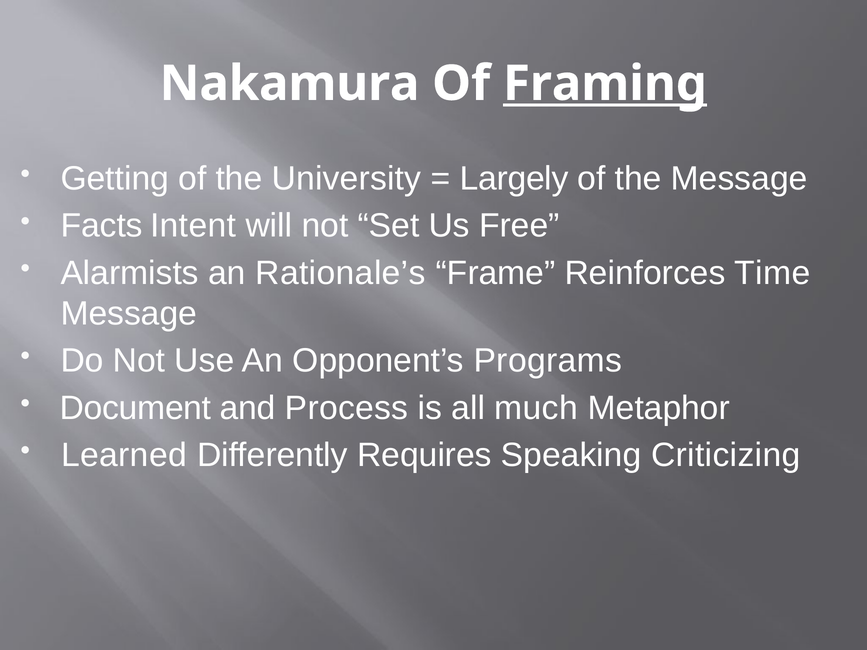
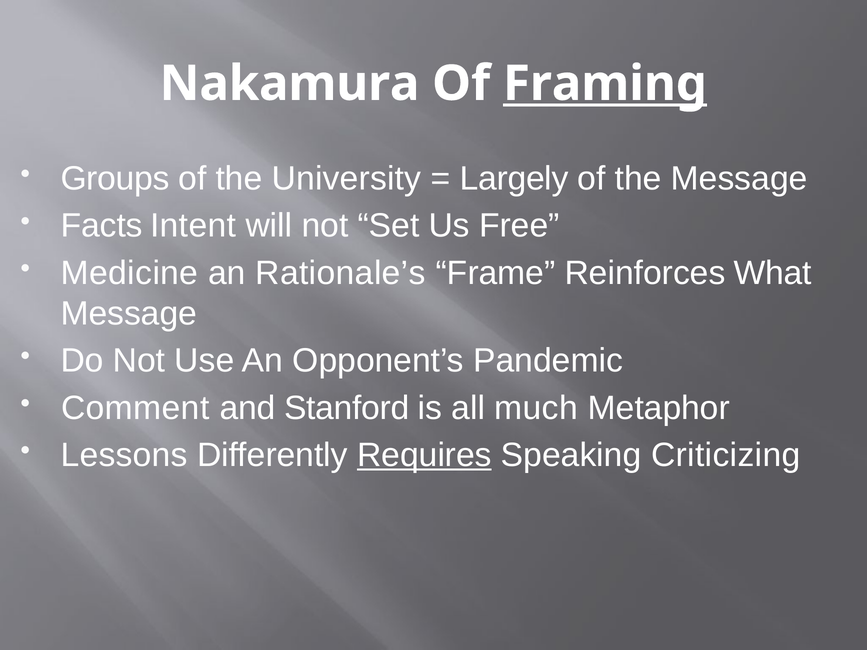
Getting: Getting -> Groups (115, 179)
Alarmists: Alarmists -> Medicine (130, 273)
Time: Time -> What (773, 273)
Programs: Programs -> Pandemic (548, 361)
Document: Document -> Comment (135, 408)
Process: Process -> Stanford (347, 408)
Learned: Learned -> Lessons (124, 455)
Requires underline: none -> present (424, 455)
